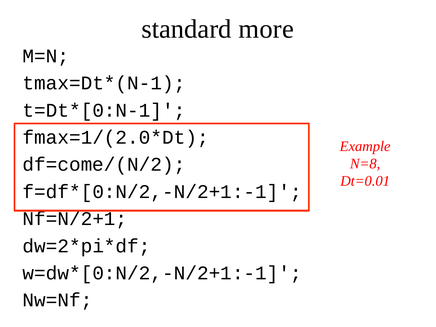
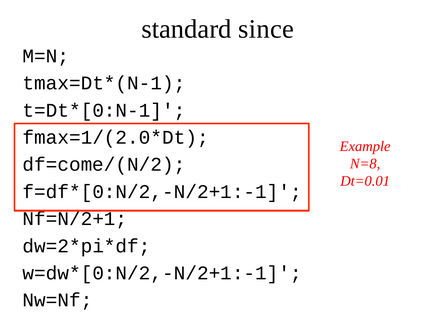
more: more -> since (266, 29)
